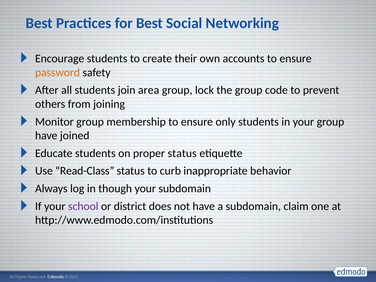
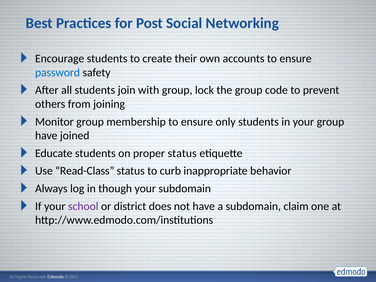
for Best: Best -> Post (150, 23)
password colour: orange -> blue (58, 72)
area: area -> with (149, 90)
